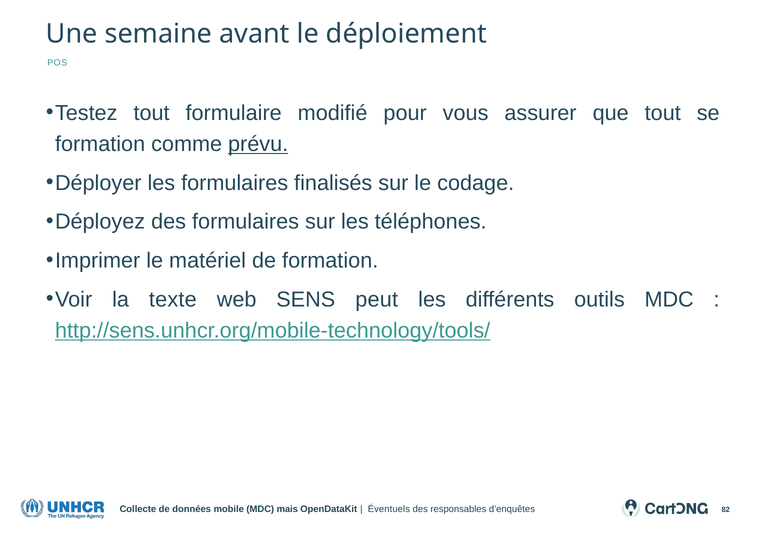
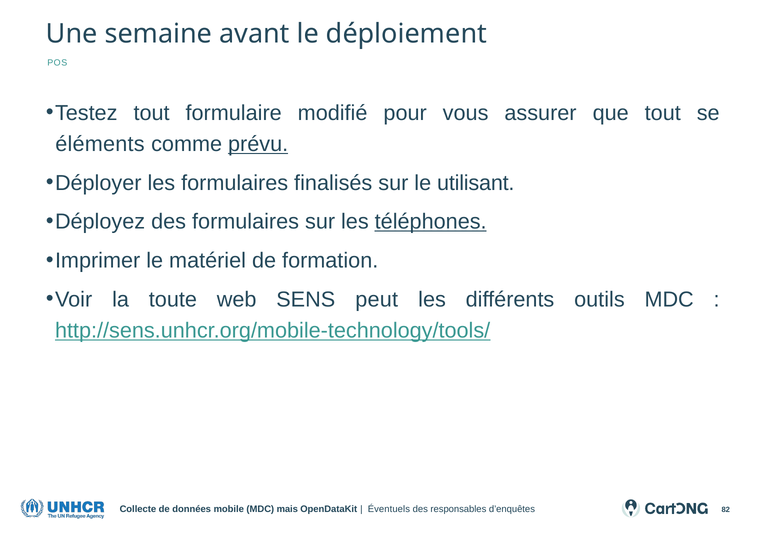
formation: formation -> éléments (100, 144)
codage: codage -> utilisant (476, 183)
téléphones underline: none -> present (431, 222)
texte: texte -> toute (173, 299)
